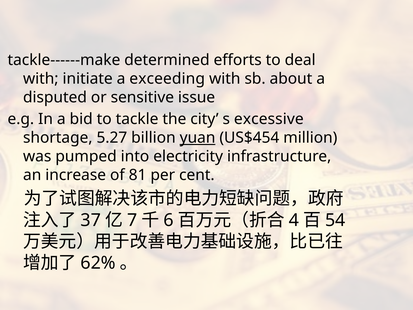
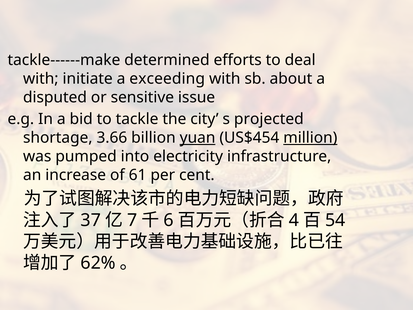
excessive: excessive -> projected (269, 119)
5.27: 5.27 -> 3.66 (112, 138)
million underline: none -> present (310, 138)
81: 81 -> 61 (138, 175)
